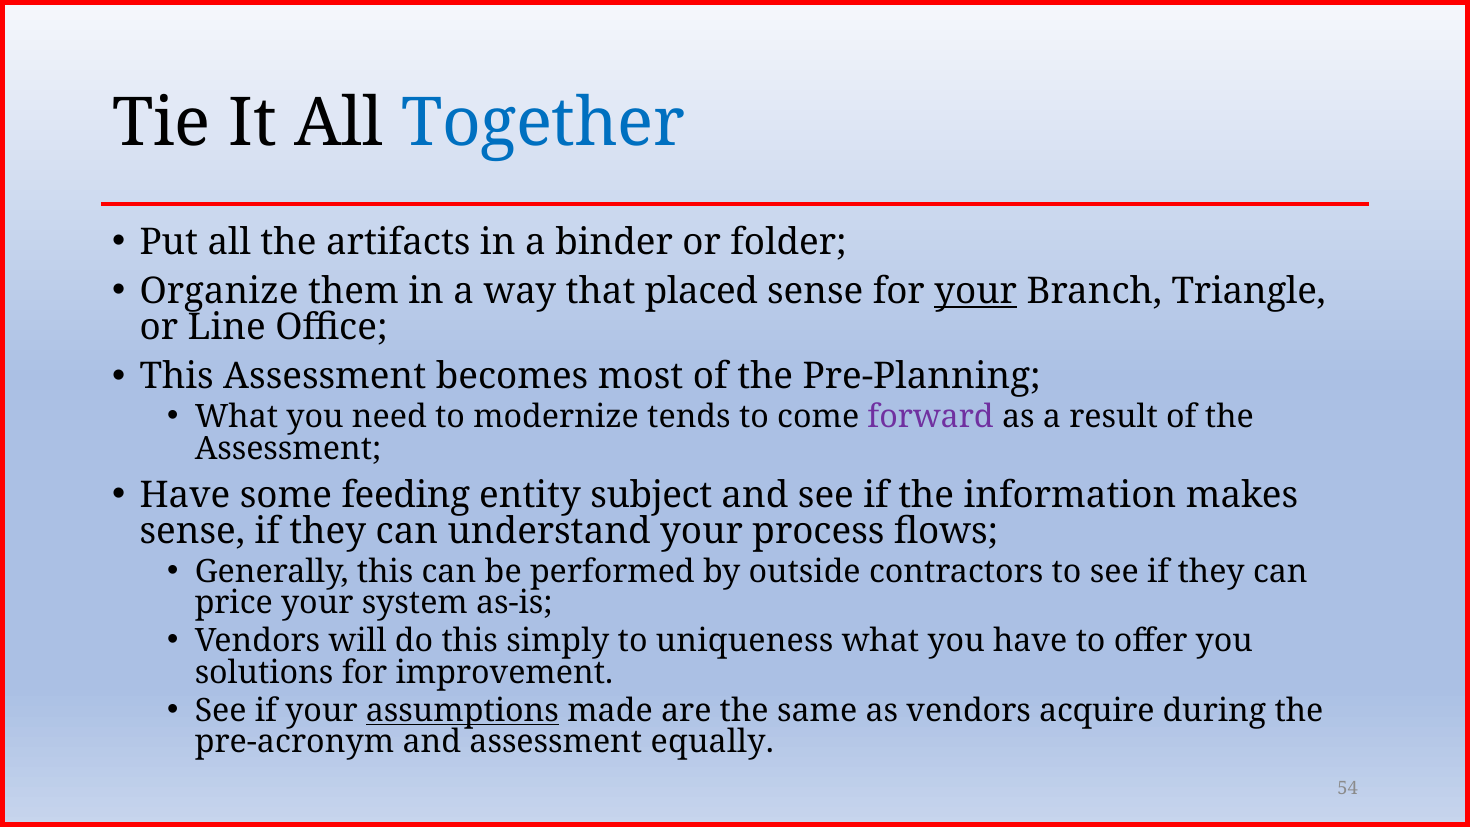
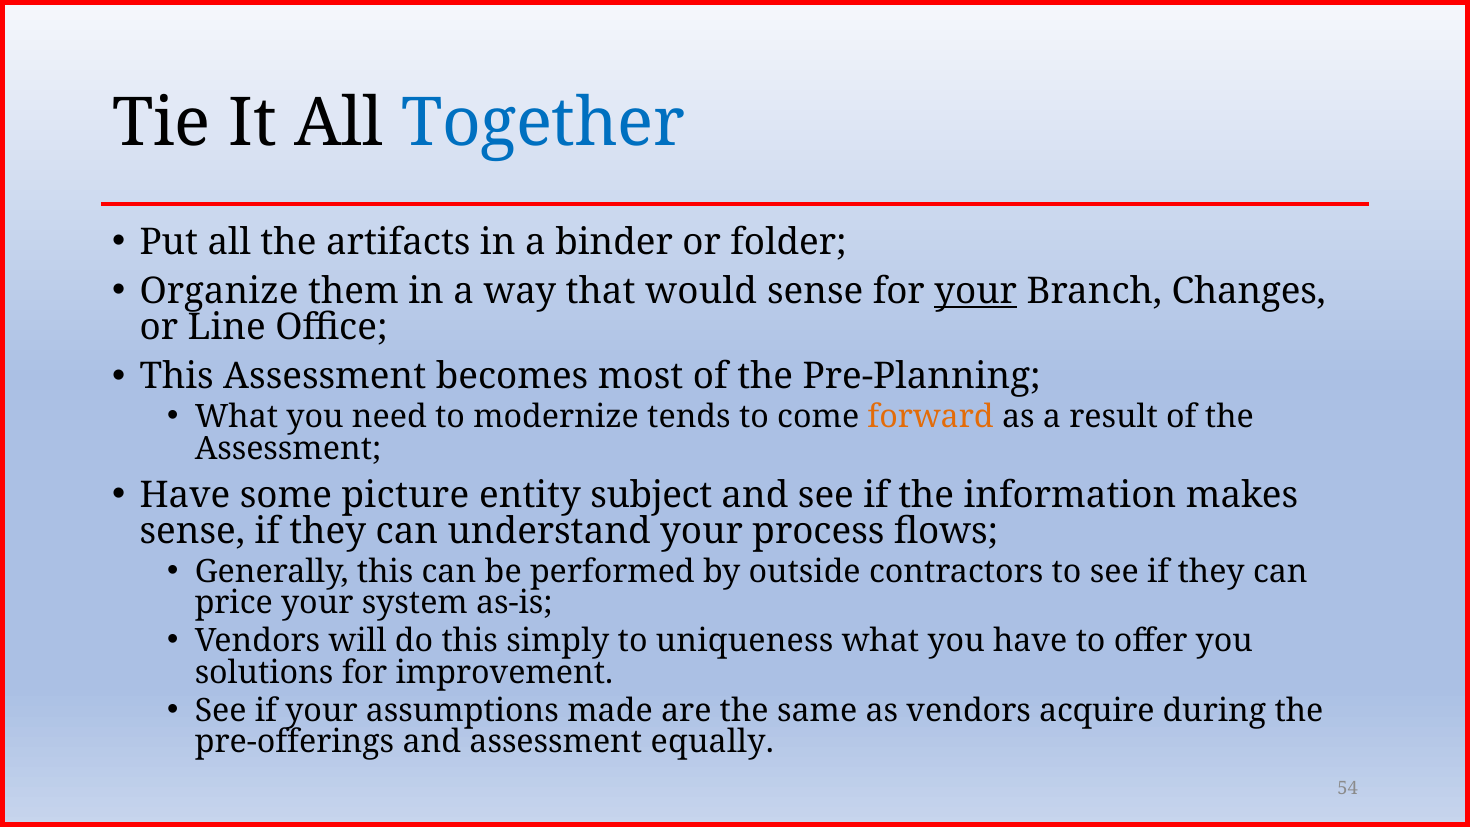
placed: placed -> would (701, 292)
Triangle: Triangle -> Changes (1249, 292)
forward colour: purple -> orange (931, 417)
feeding: feeding -> picture (405, 496)
assumptions underline: present -> none (462, 711)
pre-acronym: pre-acronym -> pre-offerings (295, 742)
